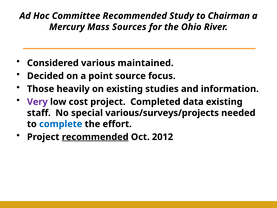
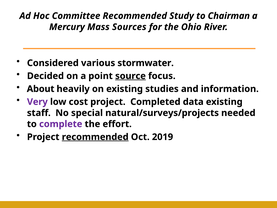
maintained: maintained -> stormwater (146, 63)
source underline: none -> present (130, 76)
Those: Those -> About (41, 89)
various/surveys/projects: various/surveys/projects -> natural/surveys/projects (162, 113)
complete colour: blue -> purple (61, 124)
2012: 2012 -> 2019 (163, 137)
